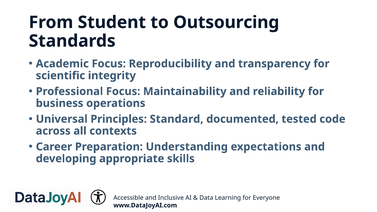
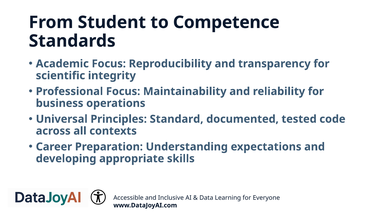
Outsourcing: Outsourcing -> Competence (226, 22)
